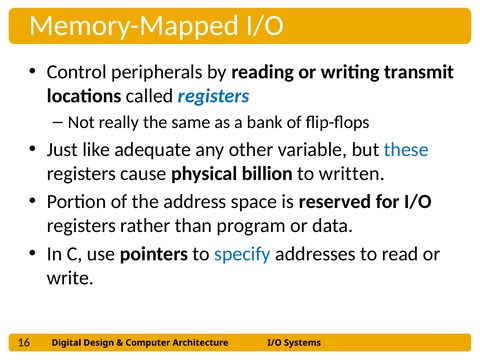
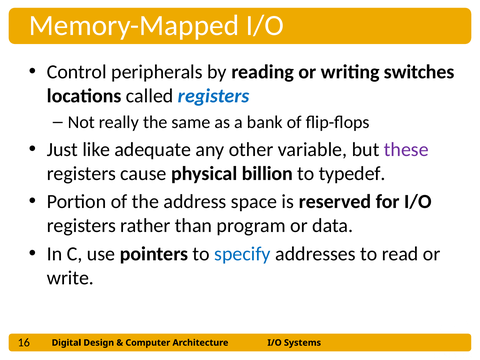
transmit: transmit -> switches (419, 72)
these colour: blue -> purple (406, 149)
written: written -> typedef (352, 173)
